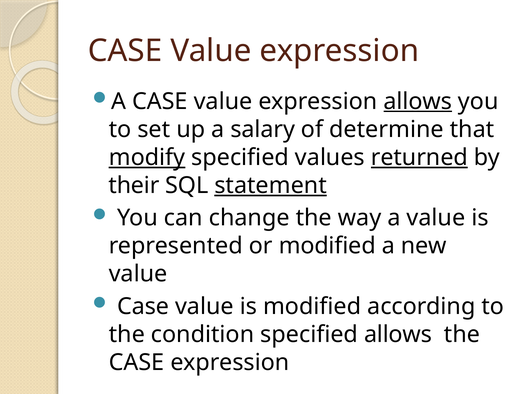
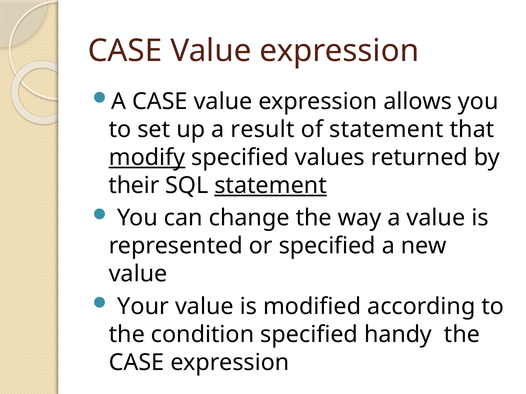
allows underline: present -> none (418, 102)
salary: salary -> result (263, 130)
of determine: determine -> statement (386, 130)
returned underline: present -> none (419, 158)
or modified: modified -> specified (327, 246)
Case: Case -> Your (143, 307)
specified allows: allows -> handy (398, 335)
